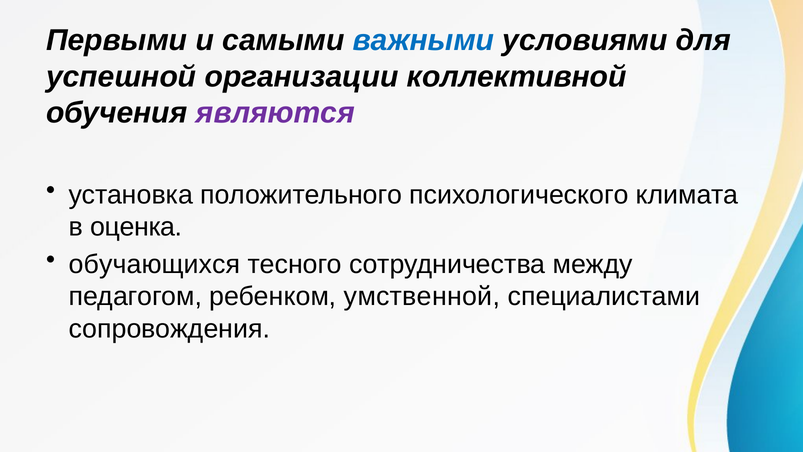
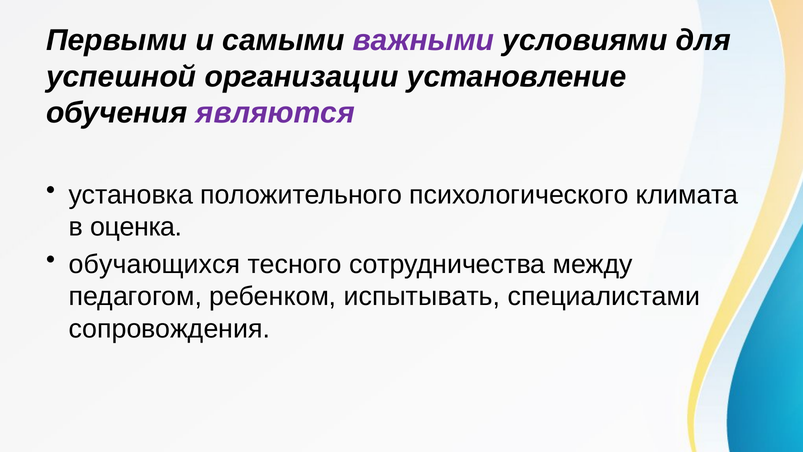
важными colour: blue -> purple (423, 40)
коллективной: коллективной -> установление (517, 77)
умственной: умственной -> испытывать (422, 296)
